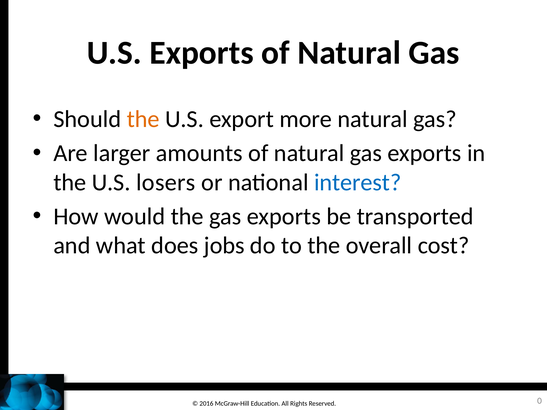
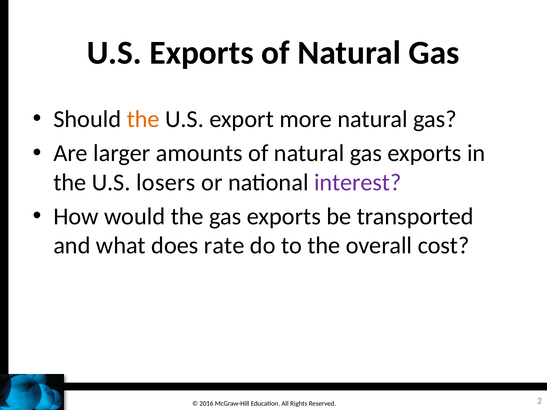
interest colour: blue -> purple (358, 183)
jobs: jobs -> rate (224, 246)
0: 0 -> 2 (540, 401)
